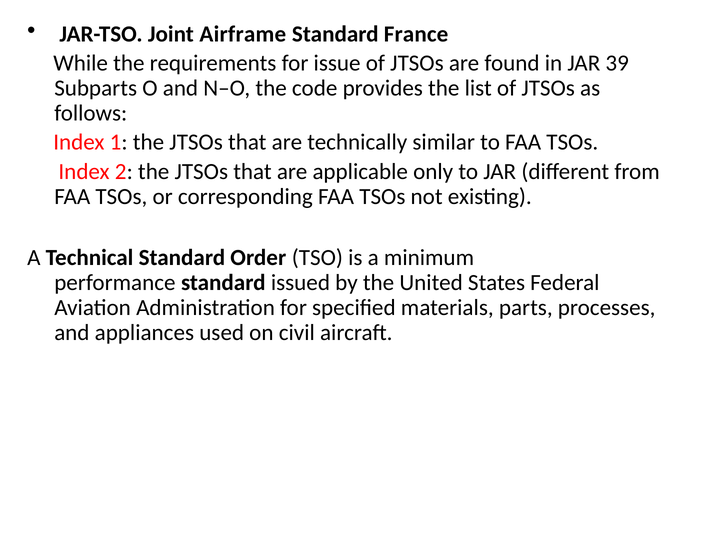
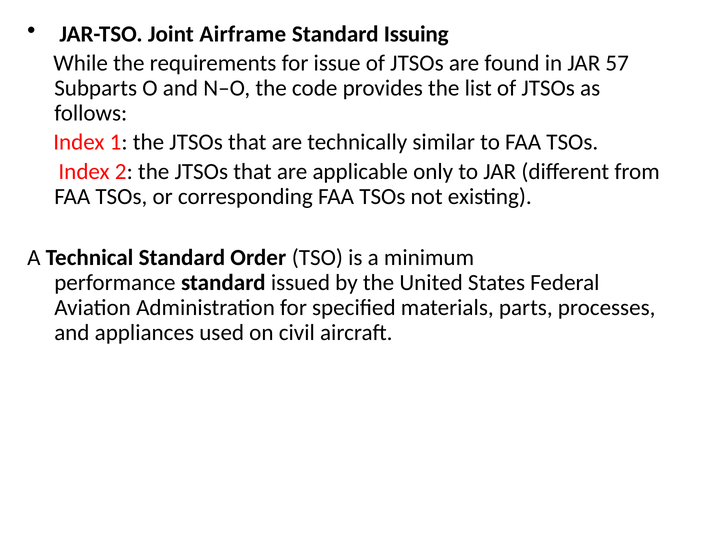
France: France -> Issuing (416, 34)
39: 39 -> 57 (617, 63)
